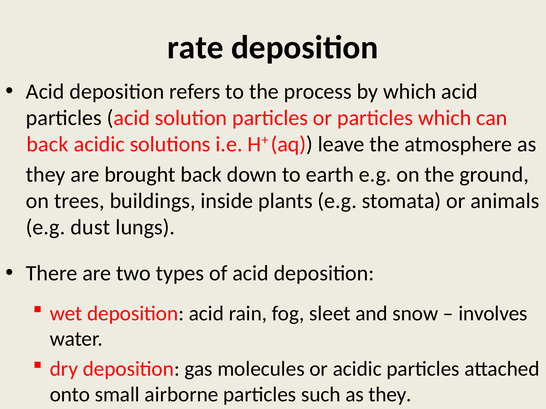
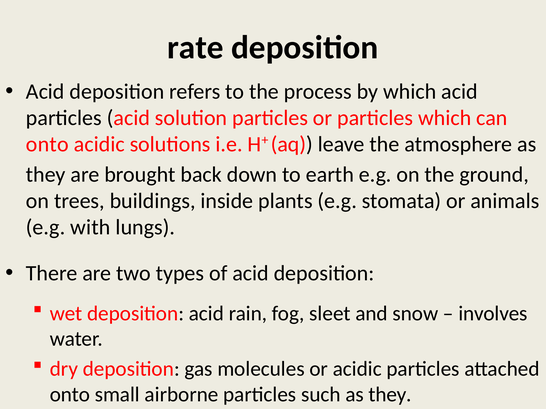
back: back -> onto (47, 145)
dust: dust -> with (90, 227)
